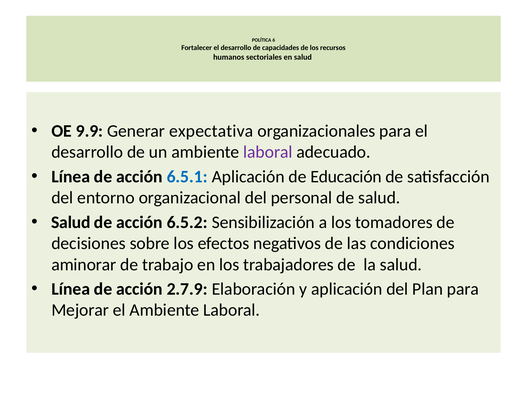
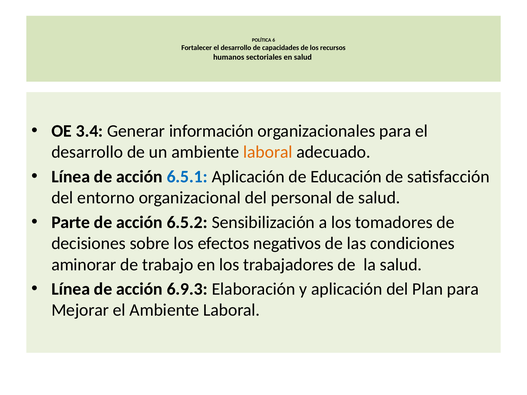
9.9: 9.9 -> 3.4 (89, 131)
expectativa: expectativa -> información (211, 131)
laboral colour: purple -> orange (268, 152)
Salud: Salud -> Parte (71, 223)
2.7.9: 2.7.9 -> 6.9.3 (187, 289)
